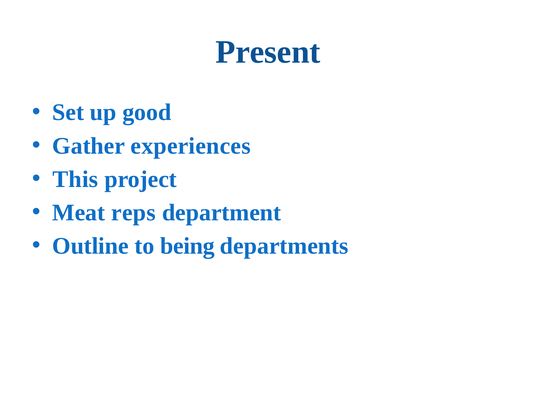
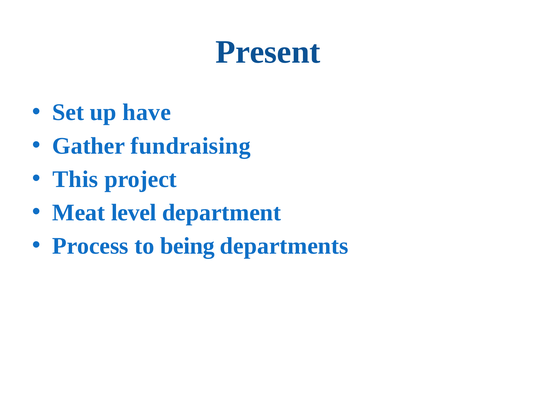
good: good -> have (147, 112)
experiences: experiences -> fundraising (191, 146)
reps: reps -> level (134, 213)
Outline: Outline -> Process (90, 246)
